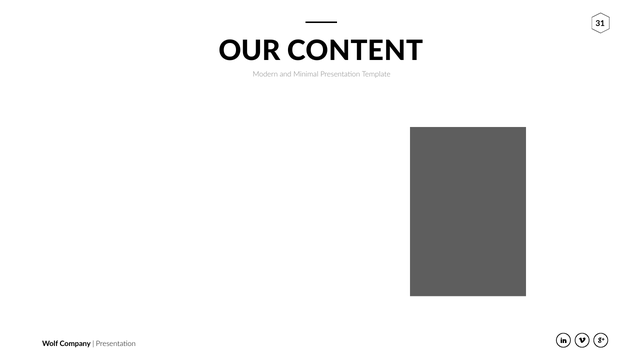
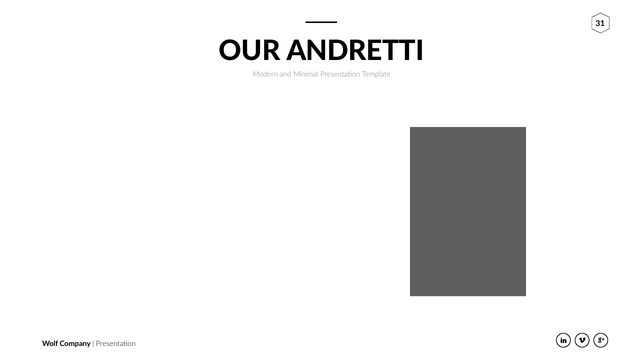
CONTENT: CONTENT -> ANDRETTI (355, 51)
